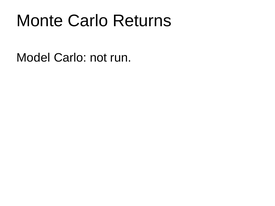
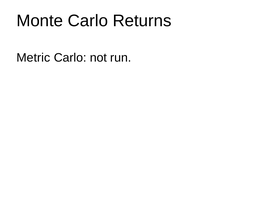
Model: Model -> Metric (33, 58)
